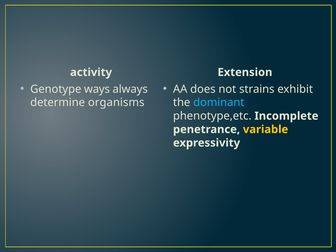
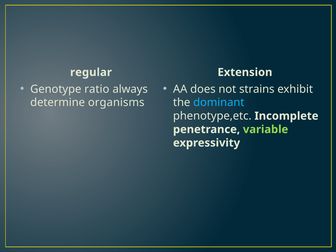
activity: activity -> regular (91, 72)
ways: ways -> ratio (97, 89)
variable colour: yellow -> light green (266, 129)
